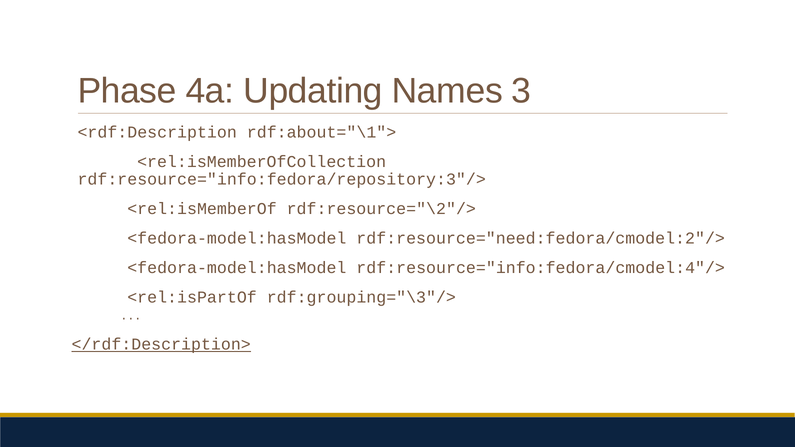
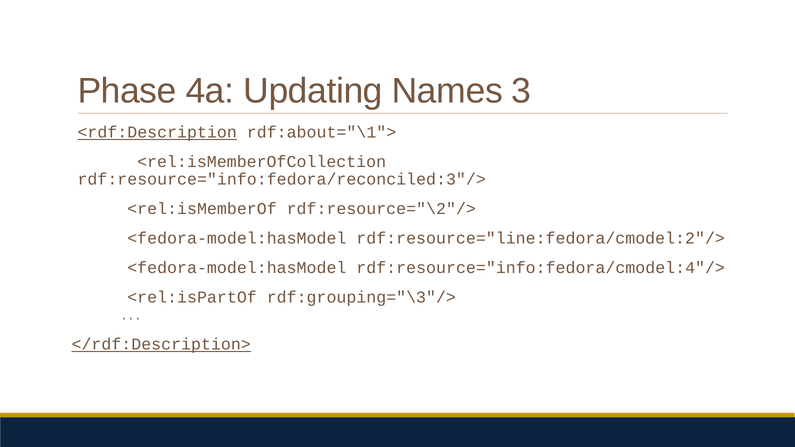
<rdf:Description underline: none -> present (157, 132)
rdf:resource="info:fedora/repository:3"/>: rdf:resource="info:fedora/repository:3"/> -> rdf:resource="info:fedora/reconciled:3"/> (282, 180)
rdf:resource="need:fedora/cmodel:2"/>: rdf:resource="need:fedora/cmodel:2"/> -> rdf:resource="line:fedora/cmodel:2"/> (541, 239)
